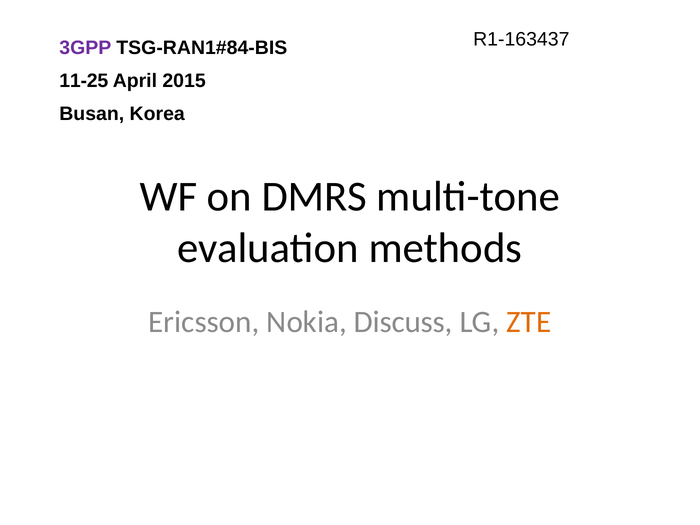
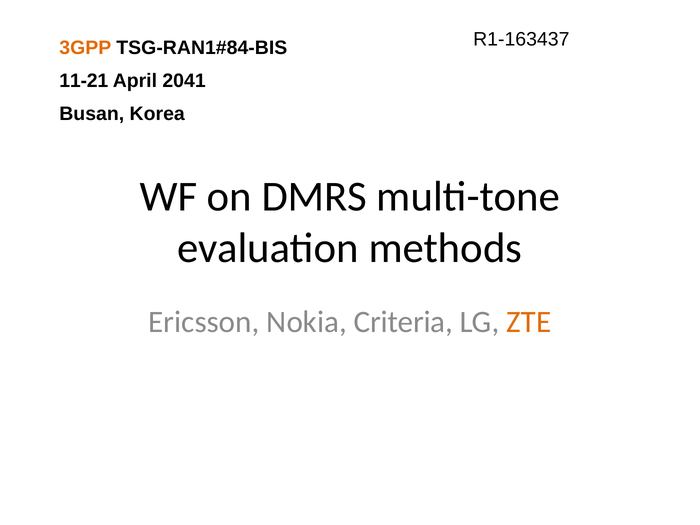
3GPP colour: purple -> orange (85, 48)
11-25: 11-25 -> 11-21 (84, 81)
2015: 2015 -> 2041 (184, 81)
Discuss: Discuss -> Criteria (403, 322)
